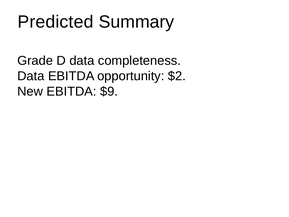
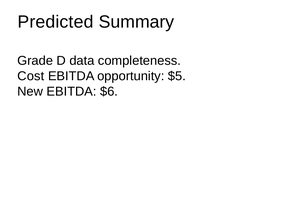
Data: Data -> Cost (31, 76)
$2: $2 -> $5 (177, 76)
$9: $9 -> $6 (109, 91)
